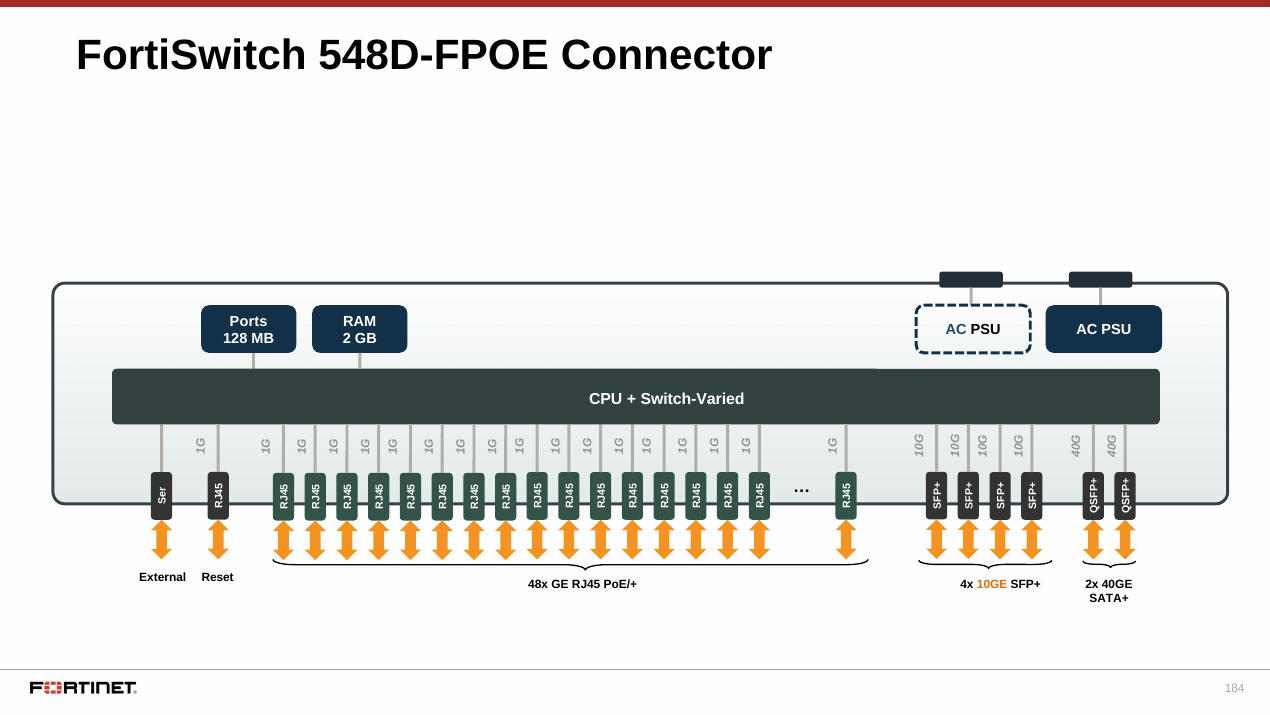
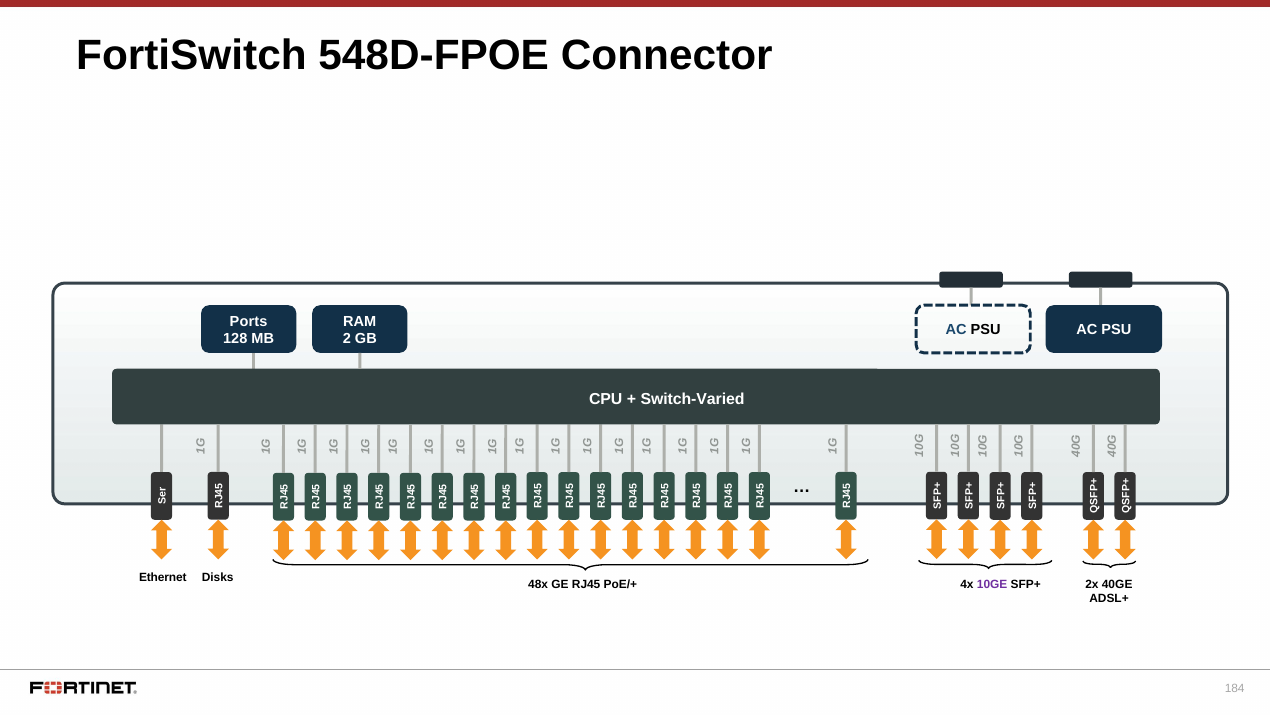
External: External -> Ethernet (163, 577)
Reset: Reset -> Disks (218, 577)
10GE colour: orange -> purple (992, 584)
SATA+: SATA+ -> ADSL+ (1109, 598)
